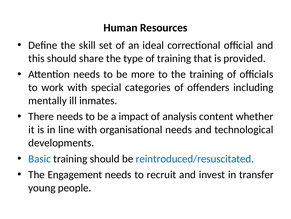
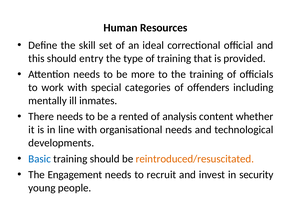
share: share -> entry (91, 58)
impact: impact -> rented (134, 116)
reintroduced/resuscitated colour: blue -> orange (195, 158)
transfer: transfer -> security (256, 174)
